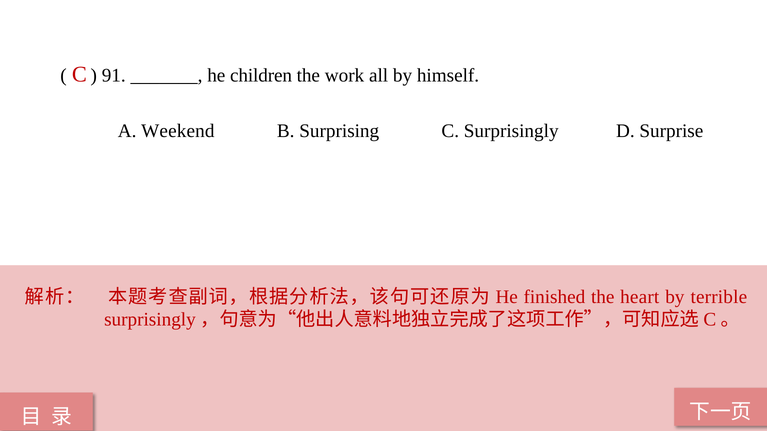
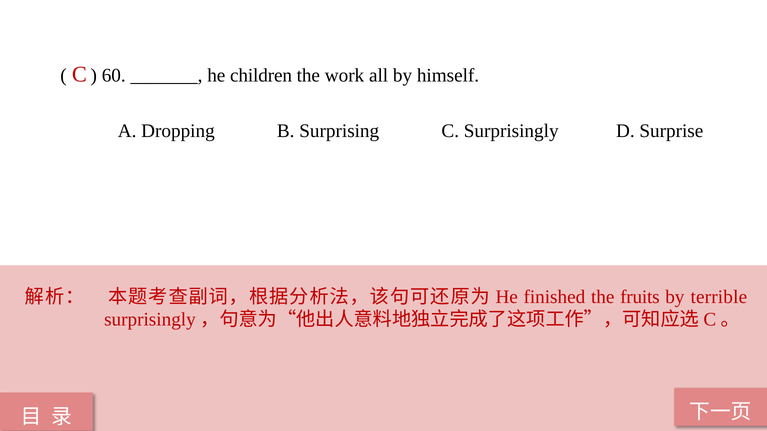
91: 91 -> 60 (114, 76)
Weekend: Weekend -> Dropping (178, 131)
heart: heart -> fruits (640, 297)
